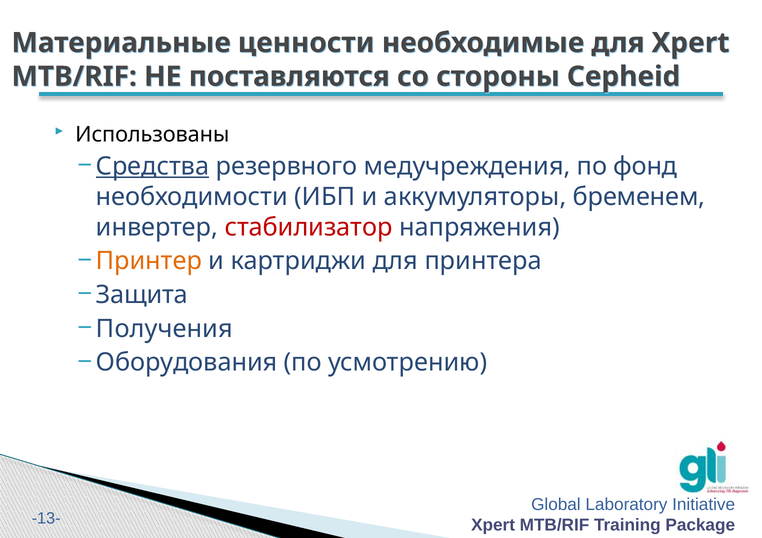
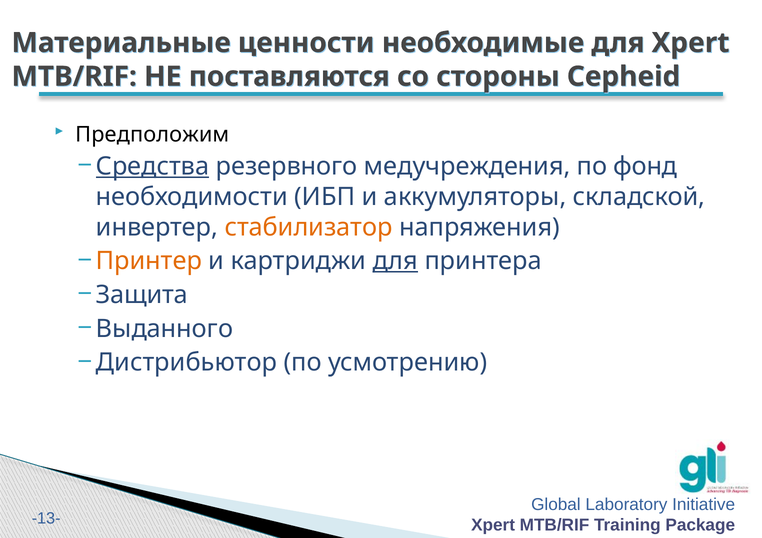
Использованы: Использованы -> Предположим (152, 134)
бременем: бременем -> складской (639, 197)
стабилизатор colour: red -> orange (309, 227)
для underline: none -> present (395, 261)
Получения: Получения -> Выданного (165, 329)
Оборудования: Оборудования -> Дистрибьютор (187, 362)
